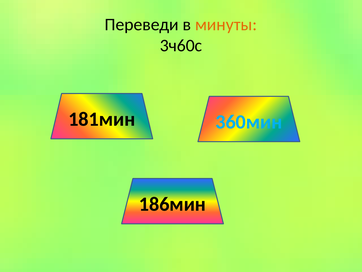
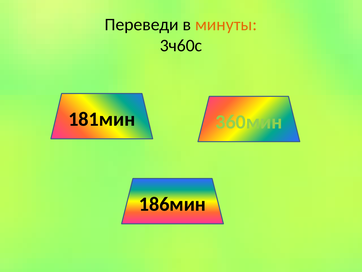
360мин colour: light blue -> light green (249, 122)
